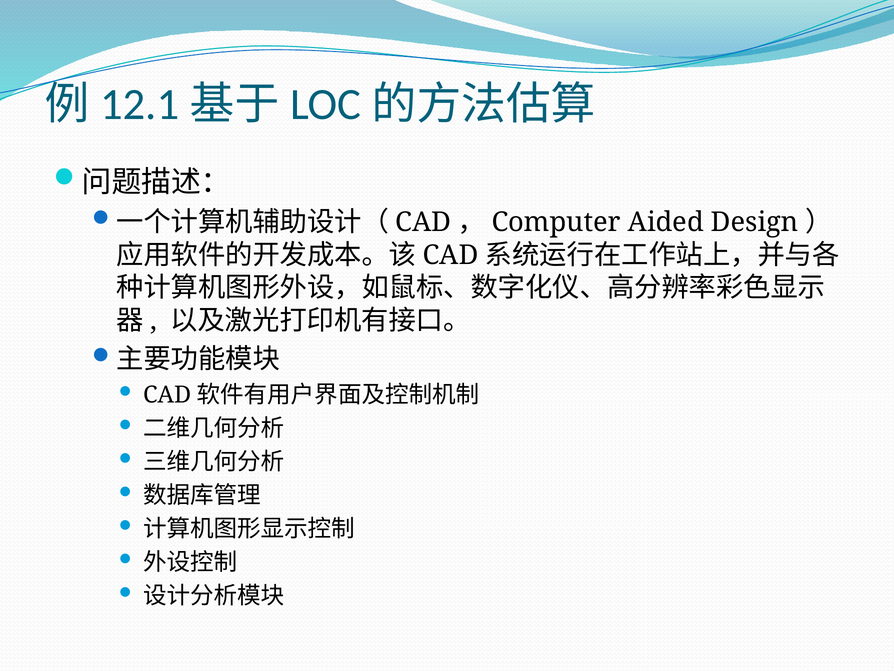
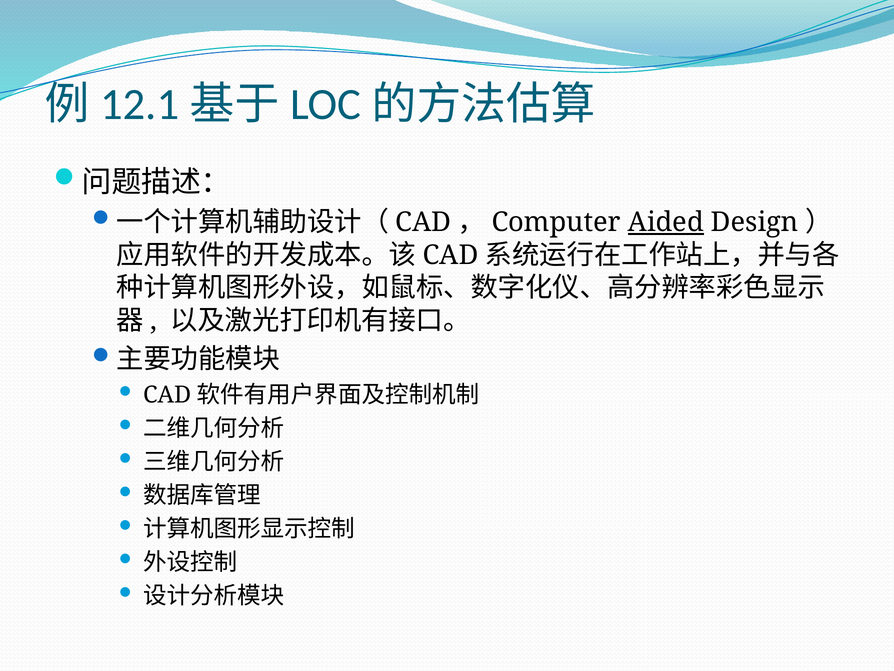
Aided underline: none -> present (666, 222)
